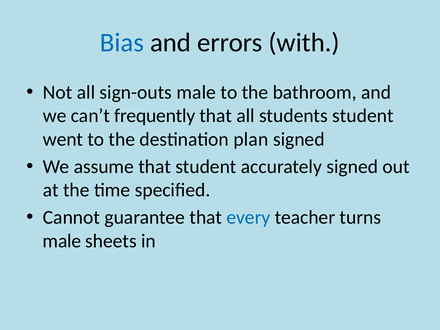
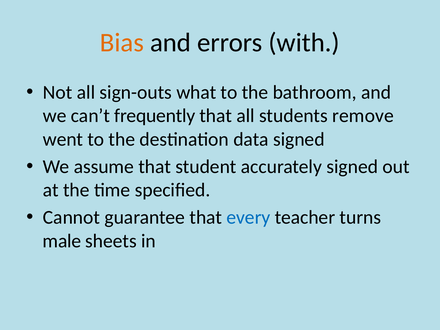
Bias colour: blue -> orange (122, 43)
sign-outs male: male -> what (196, 92)
students student: student -> remove (363, 116)
plan: plan -> data (251, 139)
